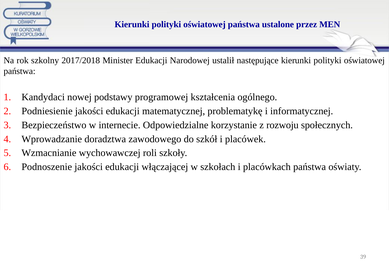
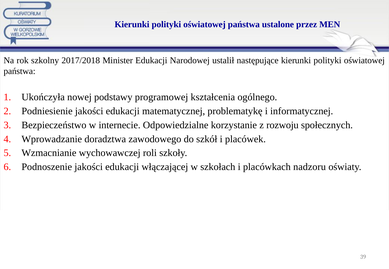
Kandydaci: Kandydaci -> Ukończyła (43, 97)
placówkach państwa: państwa -> nadzoru (310, 167)
